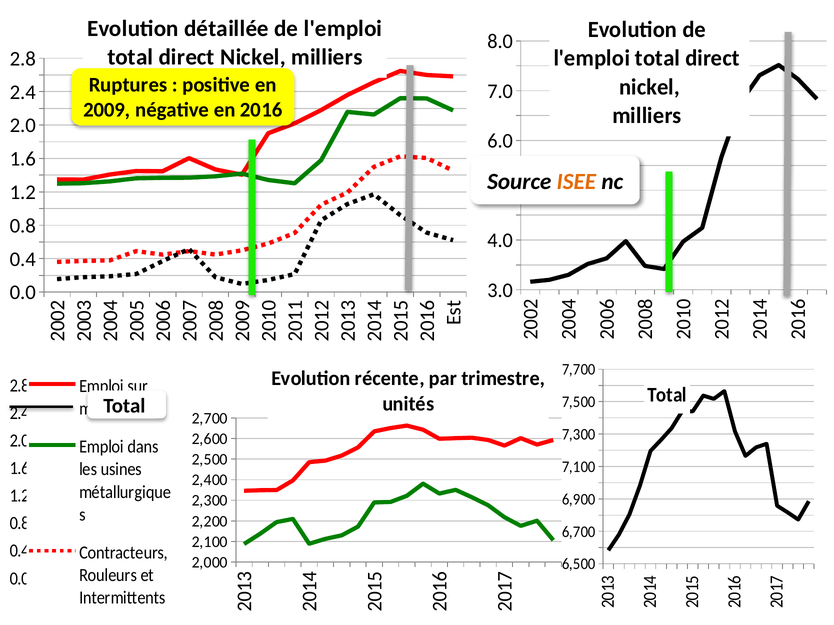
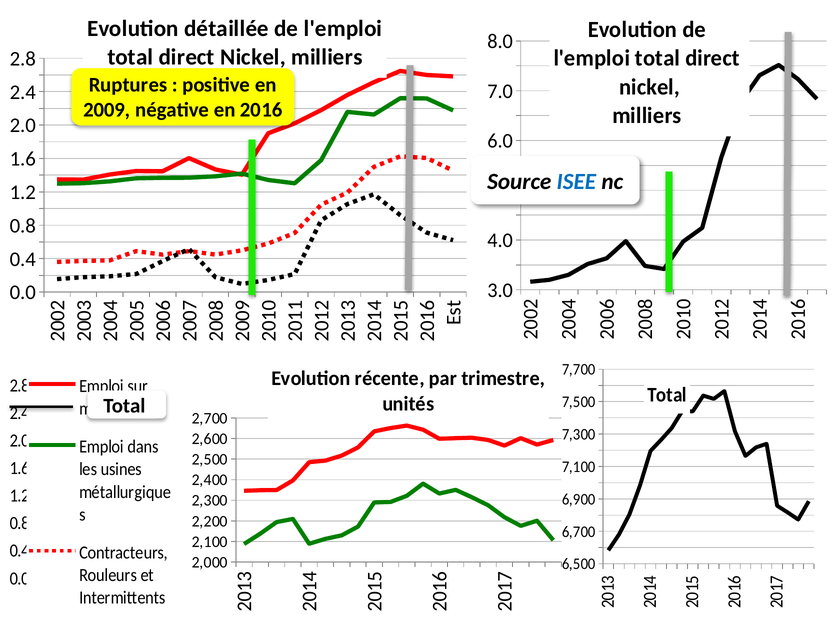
ISEE colour: orange -> blue (576, 182)
